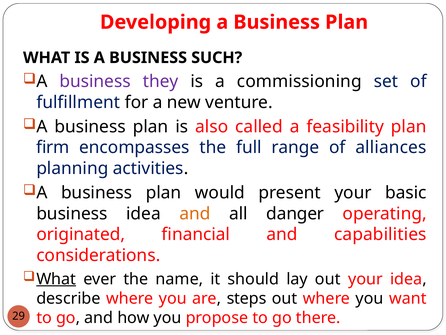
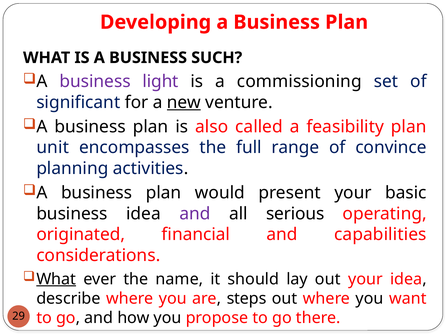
they: they -> light (161, 81)
fulfillment: fulfillment -> significant (78, 102)
new underline: none -> present (184, 102)
firm: firm -> unit (53, 147)
alliances: alliances -> convince (391, 147)
and colour: orange -> purple (195, 213)
danger: danger -> serious (295, 213)
